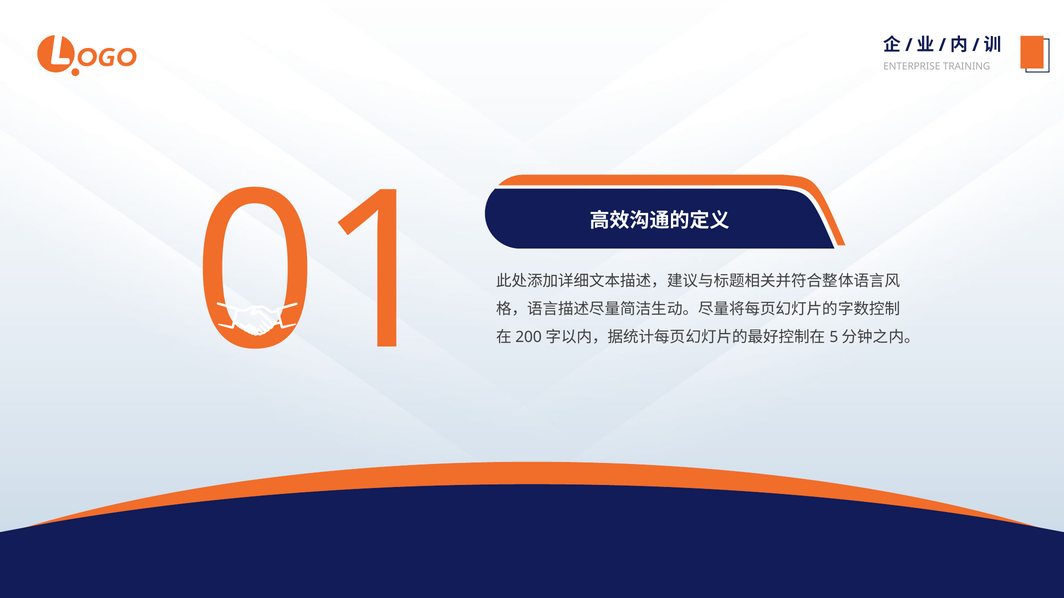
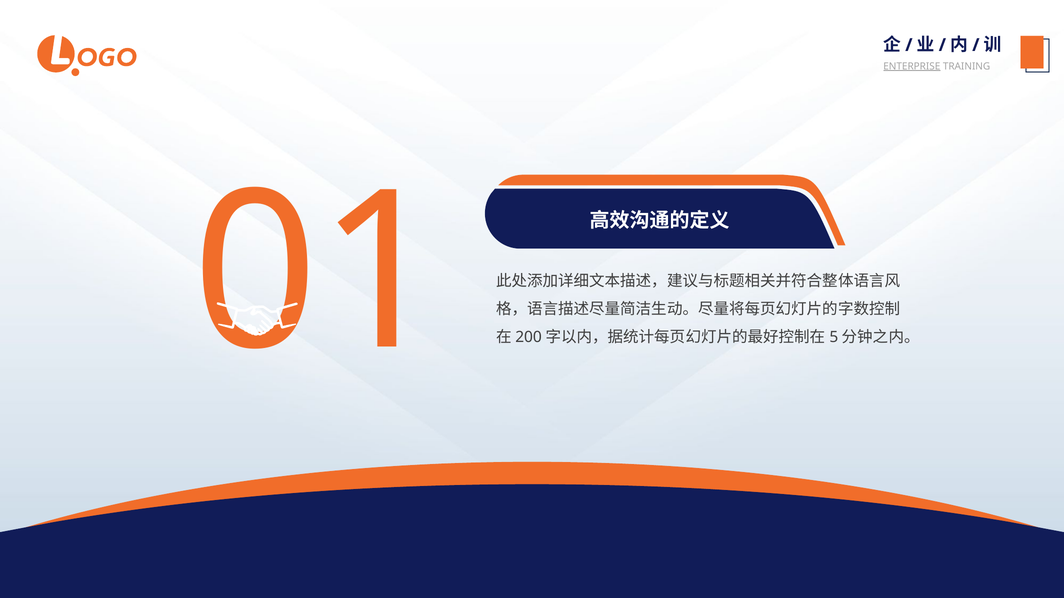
ENTERPRISE underline: none -> present (912, 66)
